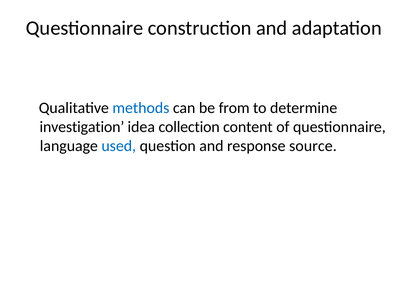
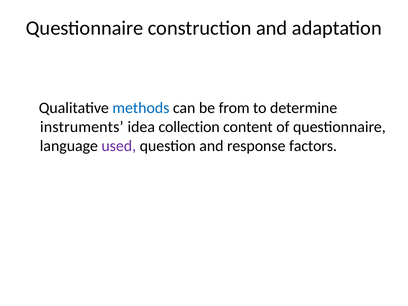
investigation: investigation -> instruments (82, 127)
used colour: blue -> purple (119, 146)
source: source -> factors (313, 146)
